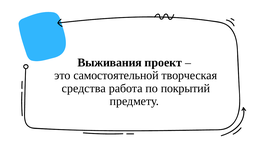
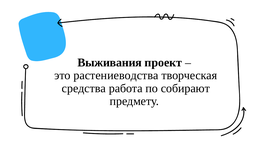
самостоятельной: самостоятельной -> растениеводства (116, 75)
покрытий: покрытий -> собирают (185, 88)
